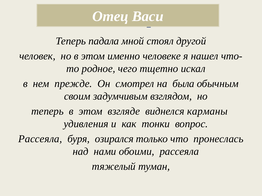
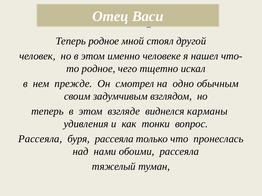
Теперь падала: падала -> родное (104, 41)
была: была -> одно (183, 84)
буря озирался: озирался -> рассеяла (114, 139)
